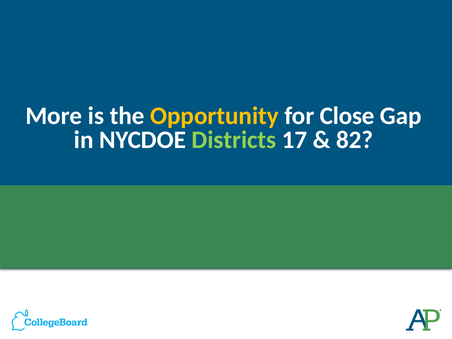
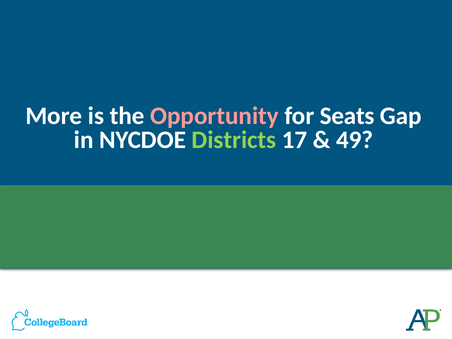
Opportunity colour: yellow -> pink (214, 116)
Close: Close -> Seats (347, 116)
82: 82 -> 49 (355, 140)
